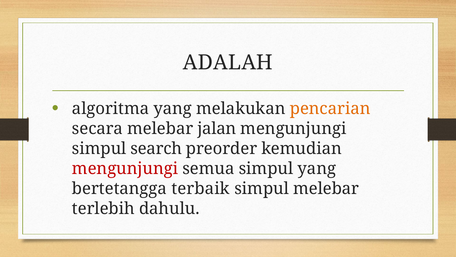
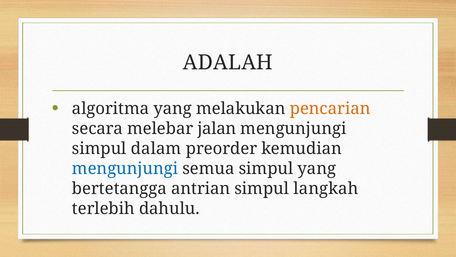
search: search -> dalam (156, 148)
mengunjungi colour: red -> blue (125, 168)
terbaik: terbaik -> antrian (201, 188)
simpul melebar: melebar -> langkah (326, 188)
